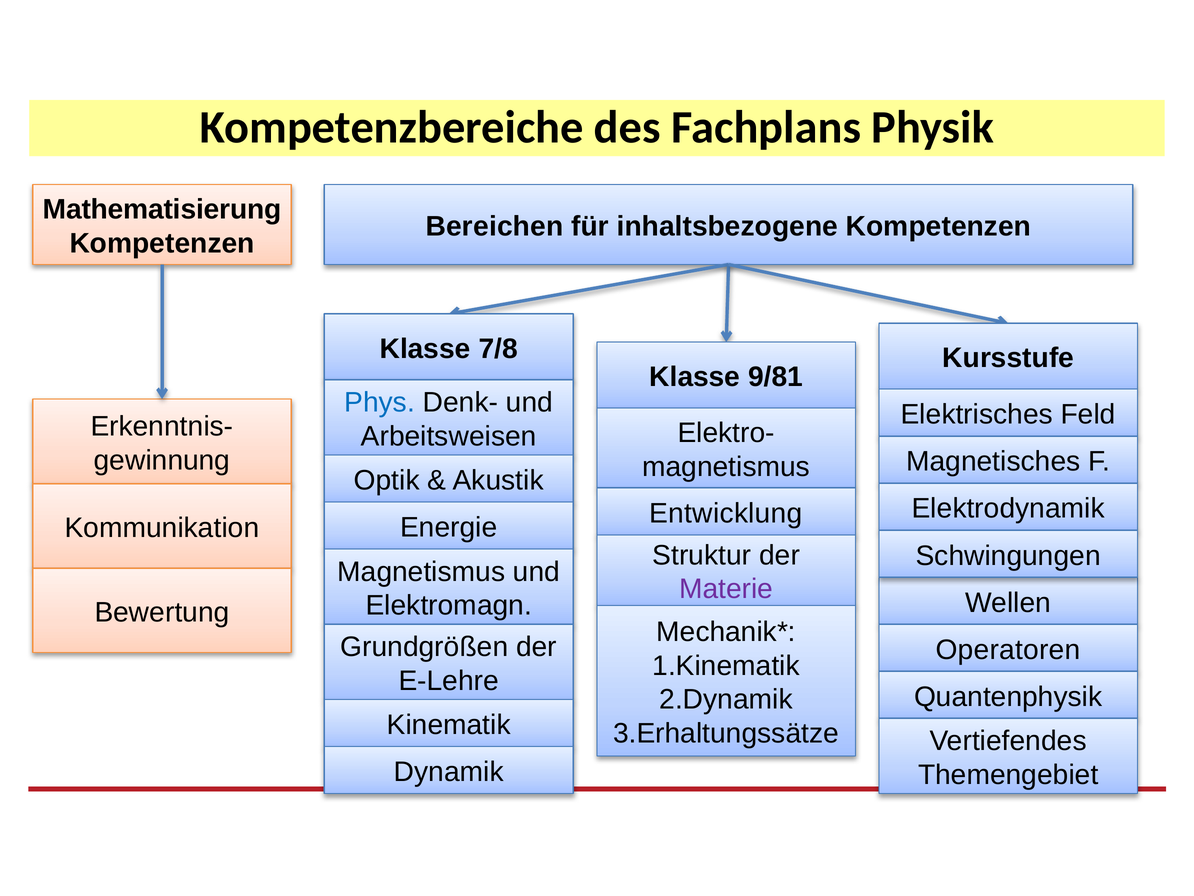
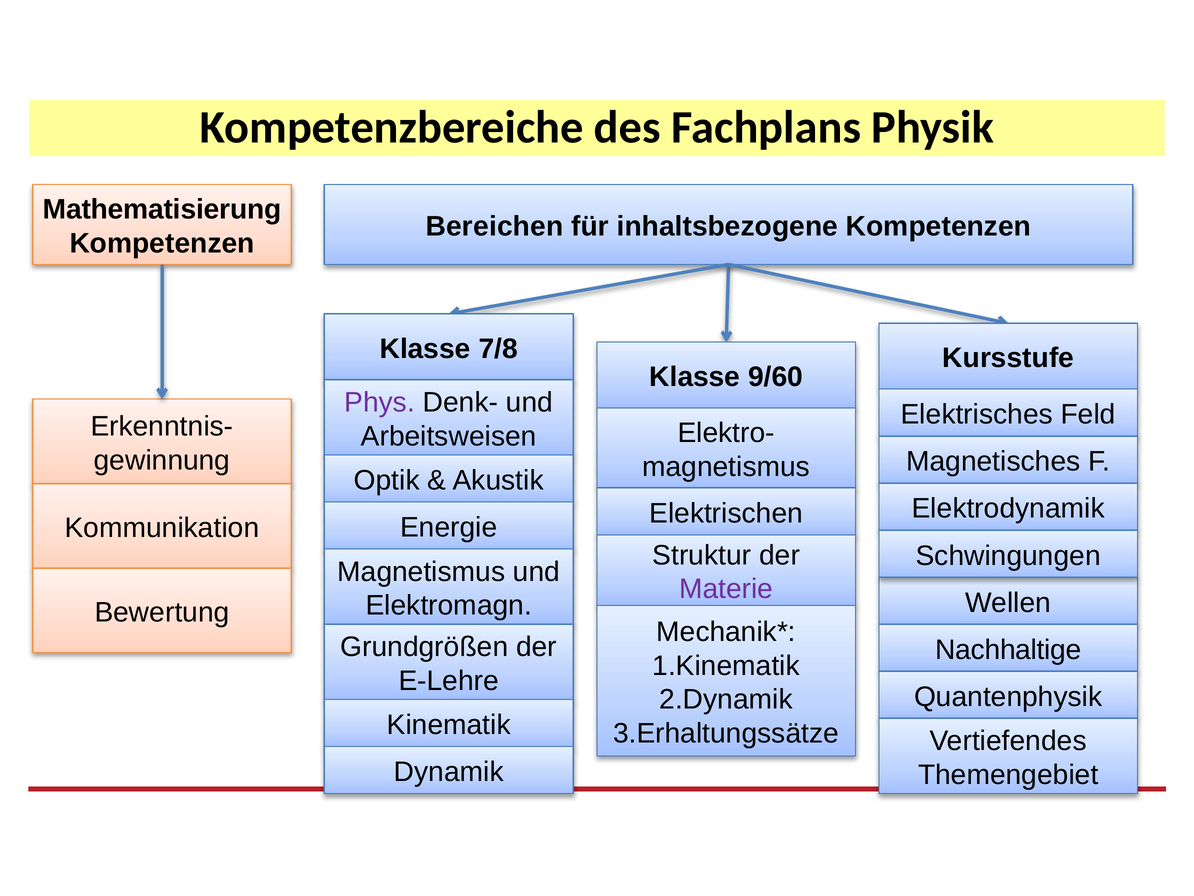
9/81: 9/81 -> 9/60 (776, 377)
Phys colour: blue -> purple (380, 402)
Entwicklung: Entwicklung -> Elektrischen (726, 513)
Operatoren: Operatoren -> Nachhaltige (1008, 649)
